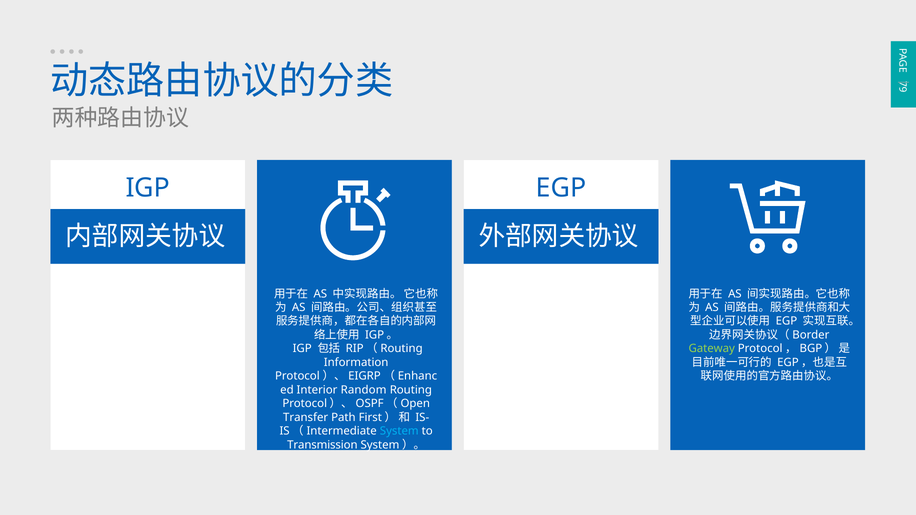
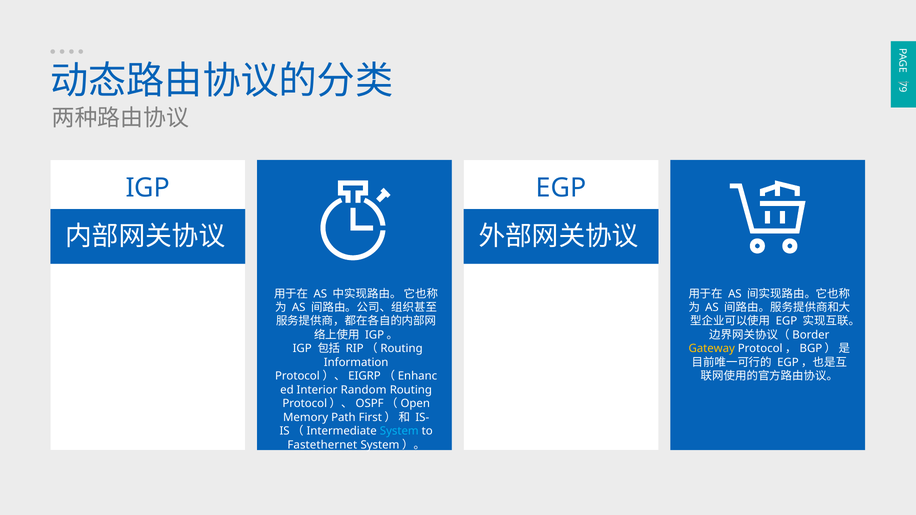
Gateway colour: light green -> yellow (712, 349)
Transfer: Transfer -> Memory (306, 418)
Transmission: Transmission -> Fastethernet (322, 445)
